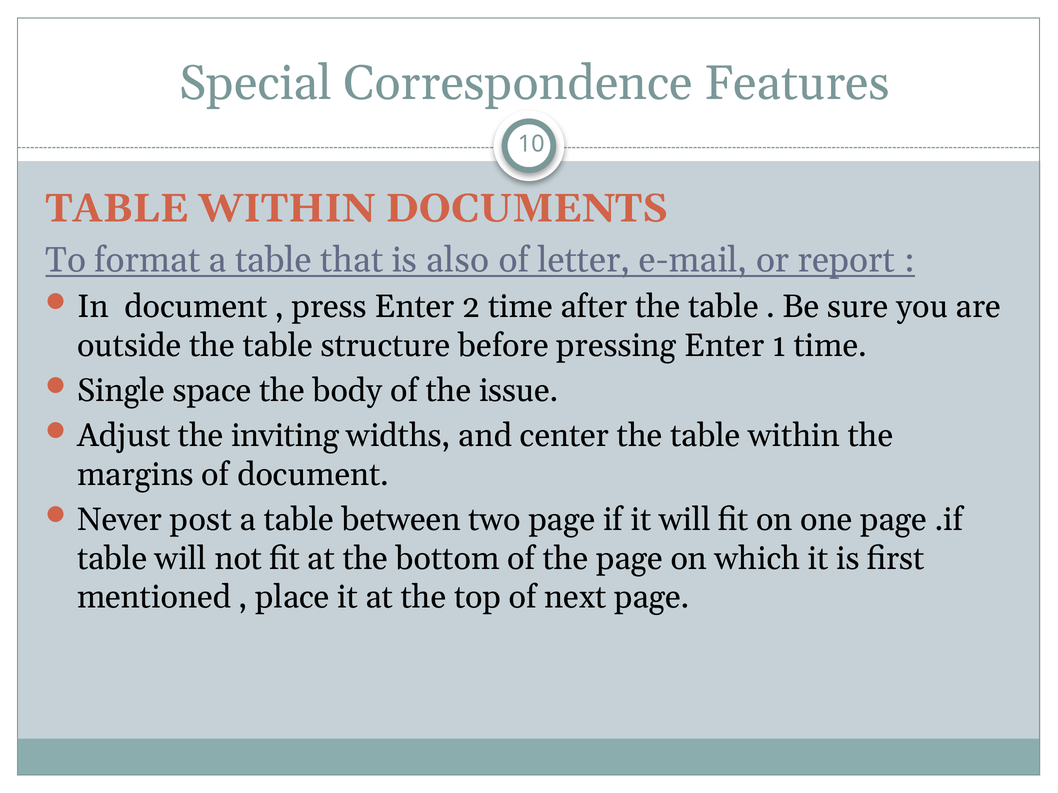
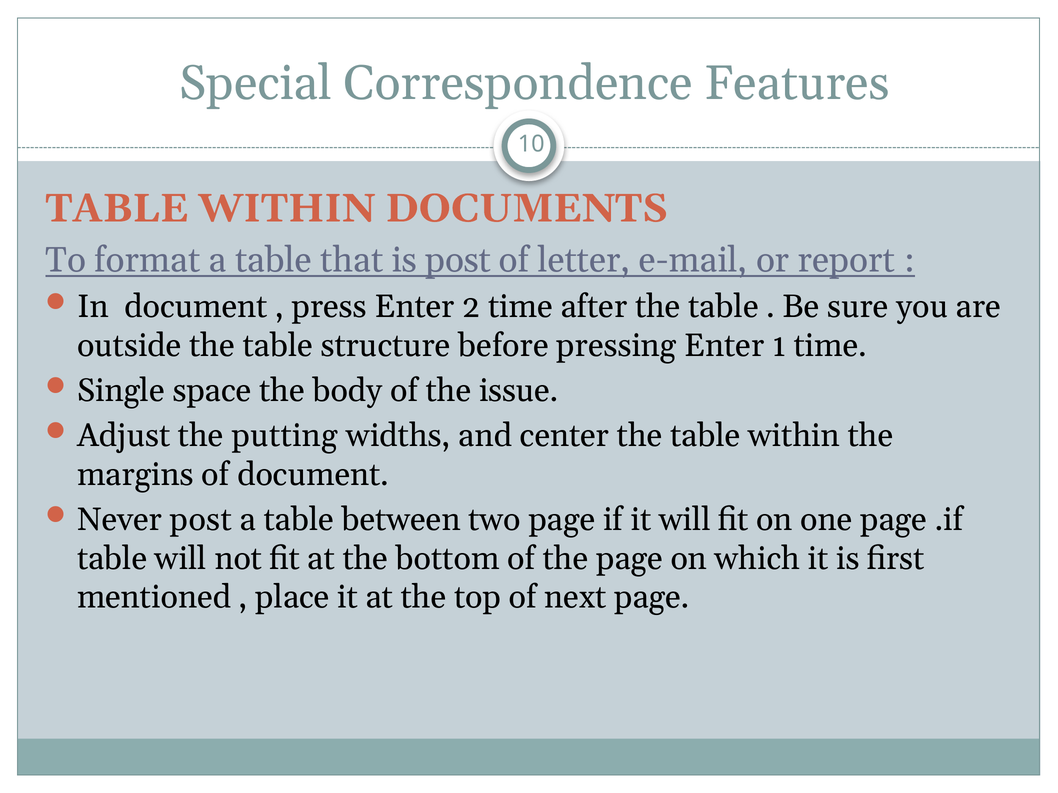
is also: also -> post (458, 260)
inviting: inviting -> putting (285, 436)
